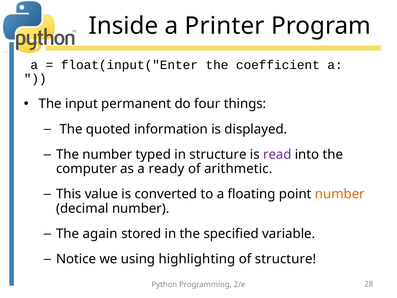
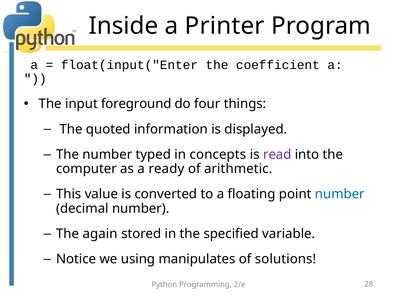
permanent: permanent -> foreground (136, 104)
in structure: structure -> concepts (218, 154)
number colour: orange -> blue (340, 194)
highlighting: highlighting -> manipulates (197, 259)
of structure: structure -> solutions (286, 259)
